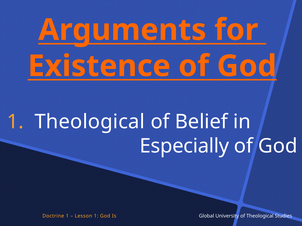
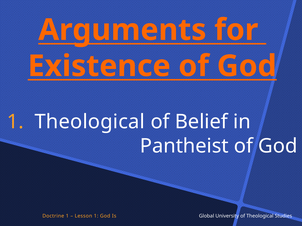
Especially: Especially -> Pantheist (184, 146)
